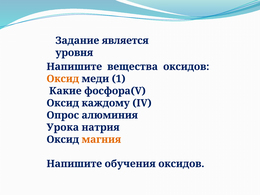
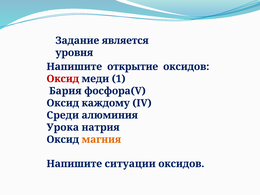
вещества: вещества -> открытие (133, 67)
Оксид colour: orange -> red (63, 79)
Какие: Какие -> Бария (65, 91)
Опрос: Опрос -> Среди (63, 115)
обучения: обучения -> ситуации (130, 164)
